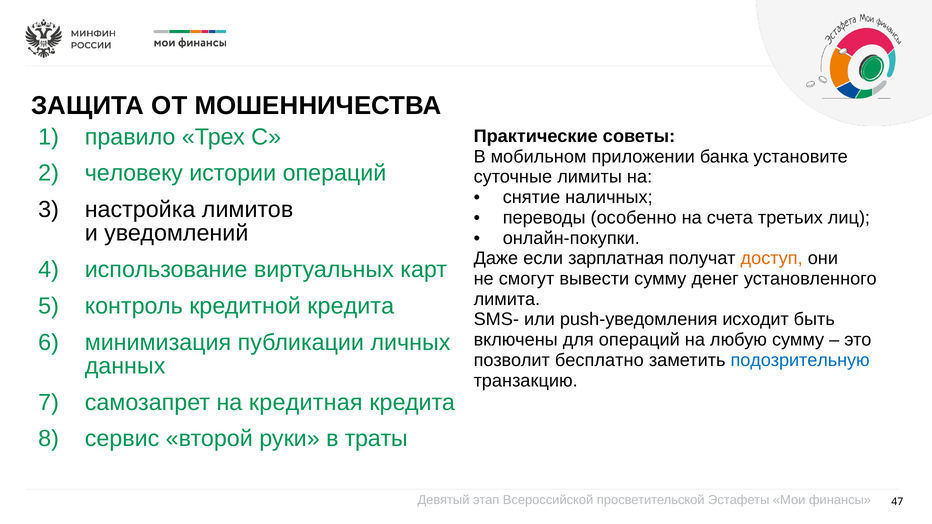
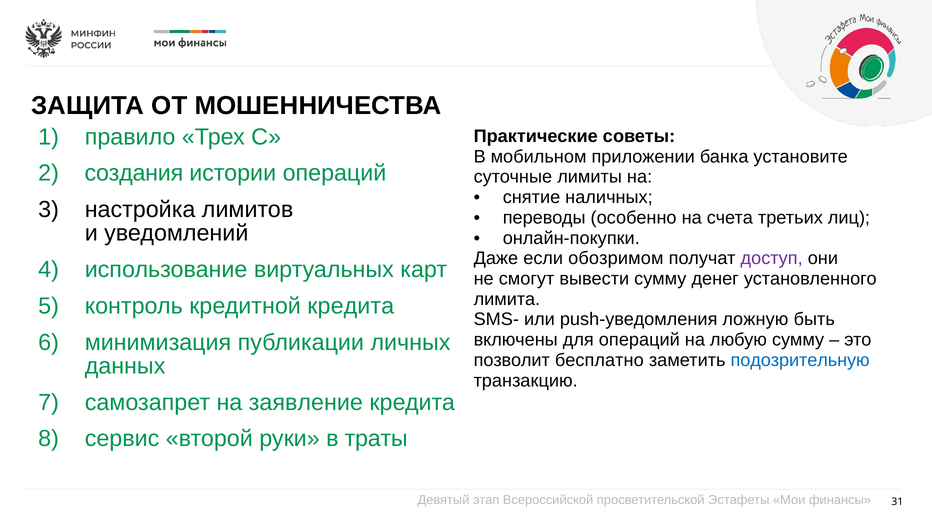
человеку: человеку -> создания (134, 173)
зарплатная: зарплатная -> обозримом (616, 259)
доступ colour: orange -> purple (772, 259)
исходит: исходит -> ложную (755, 320)
кредитная: кредитная -> заявление (306, 403)
47: 47 -> 31 (897, 502)
